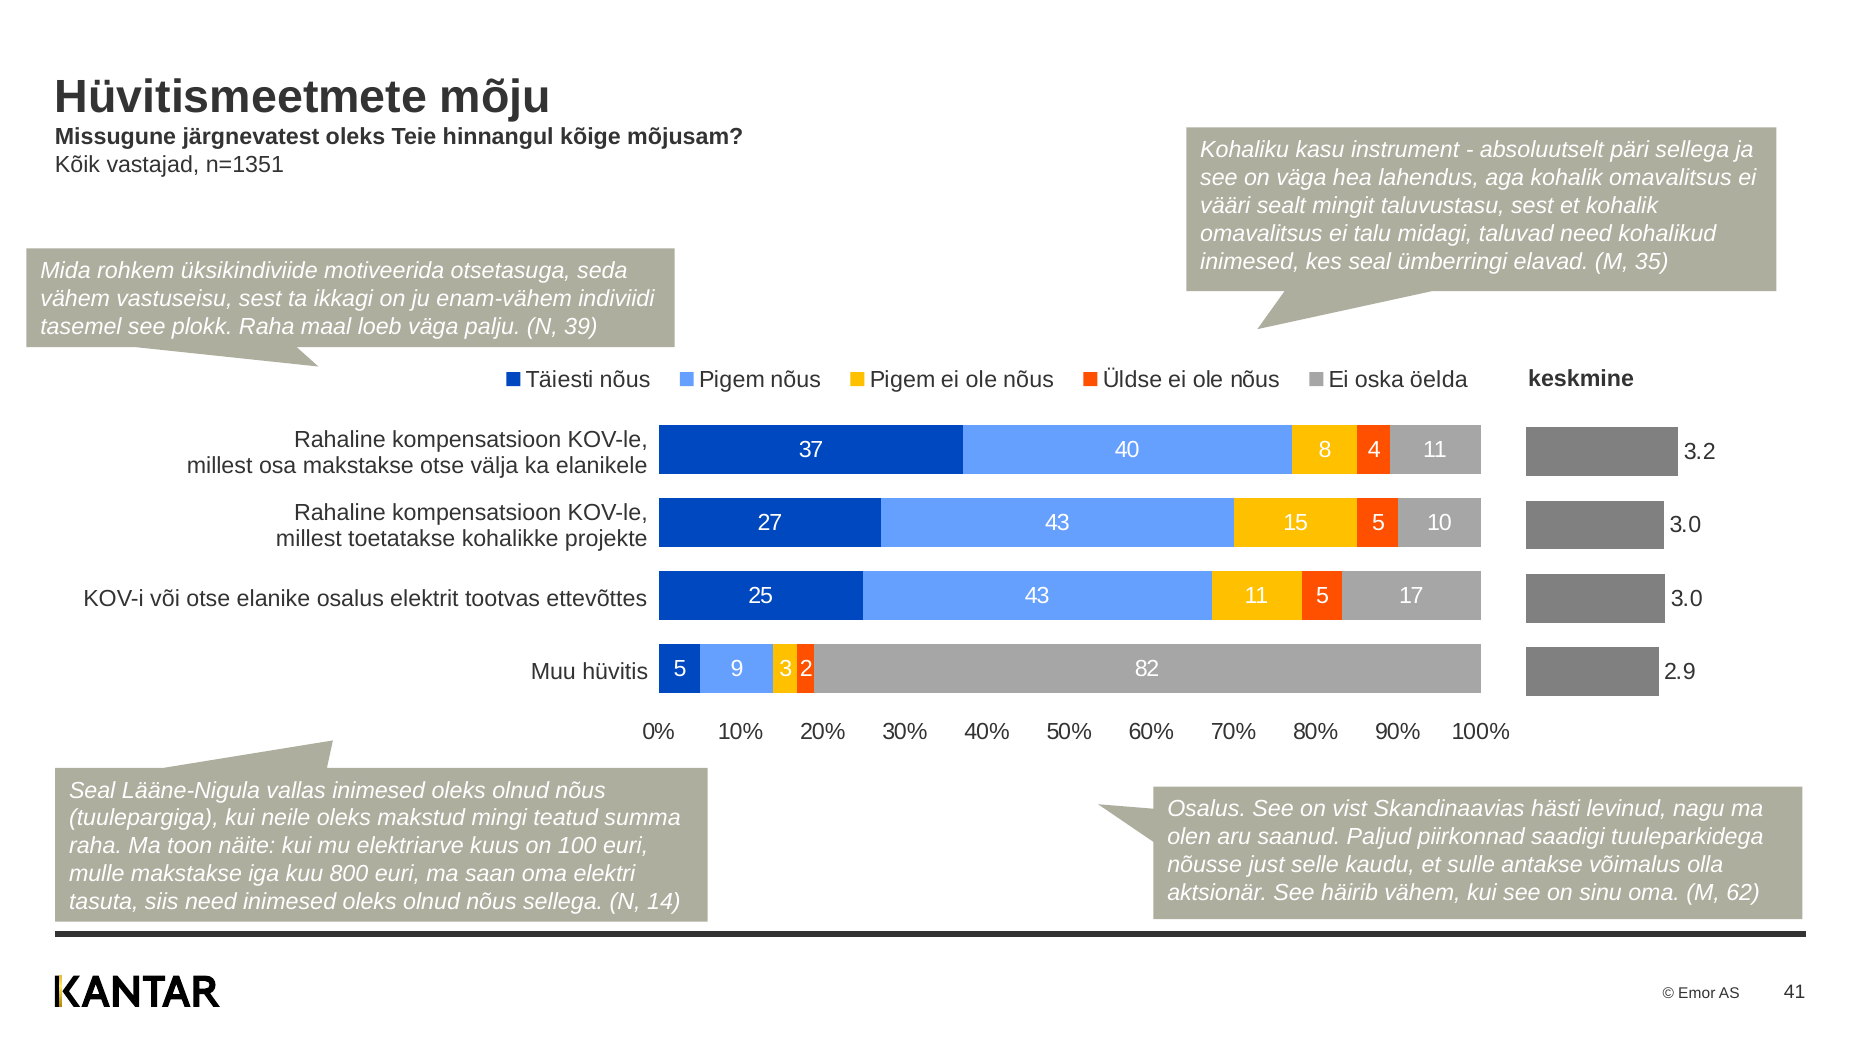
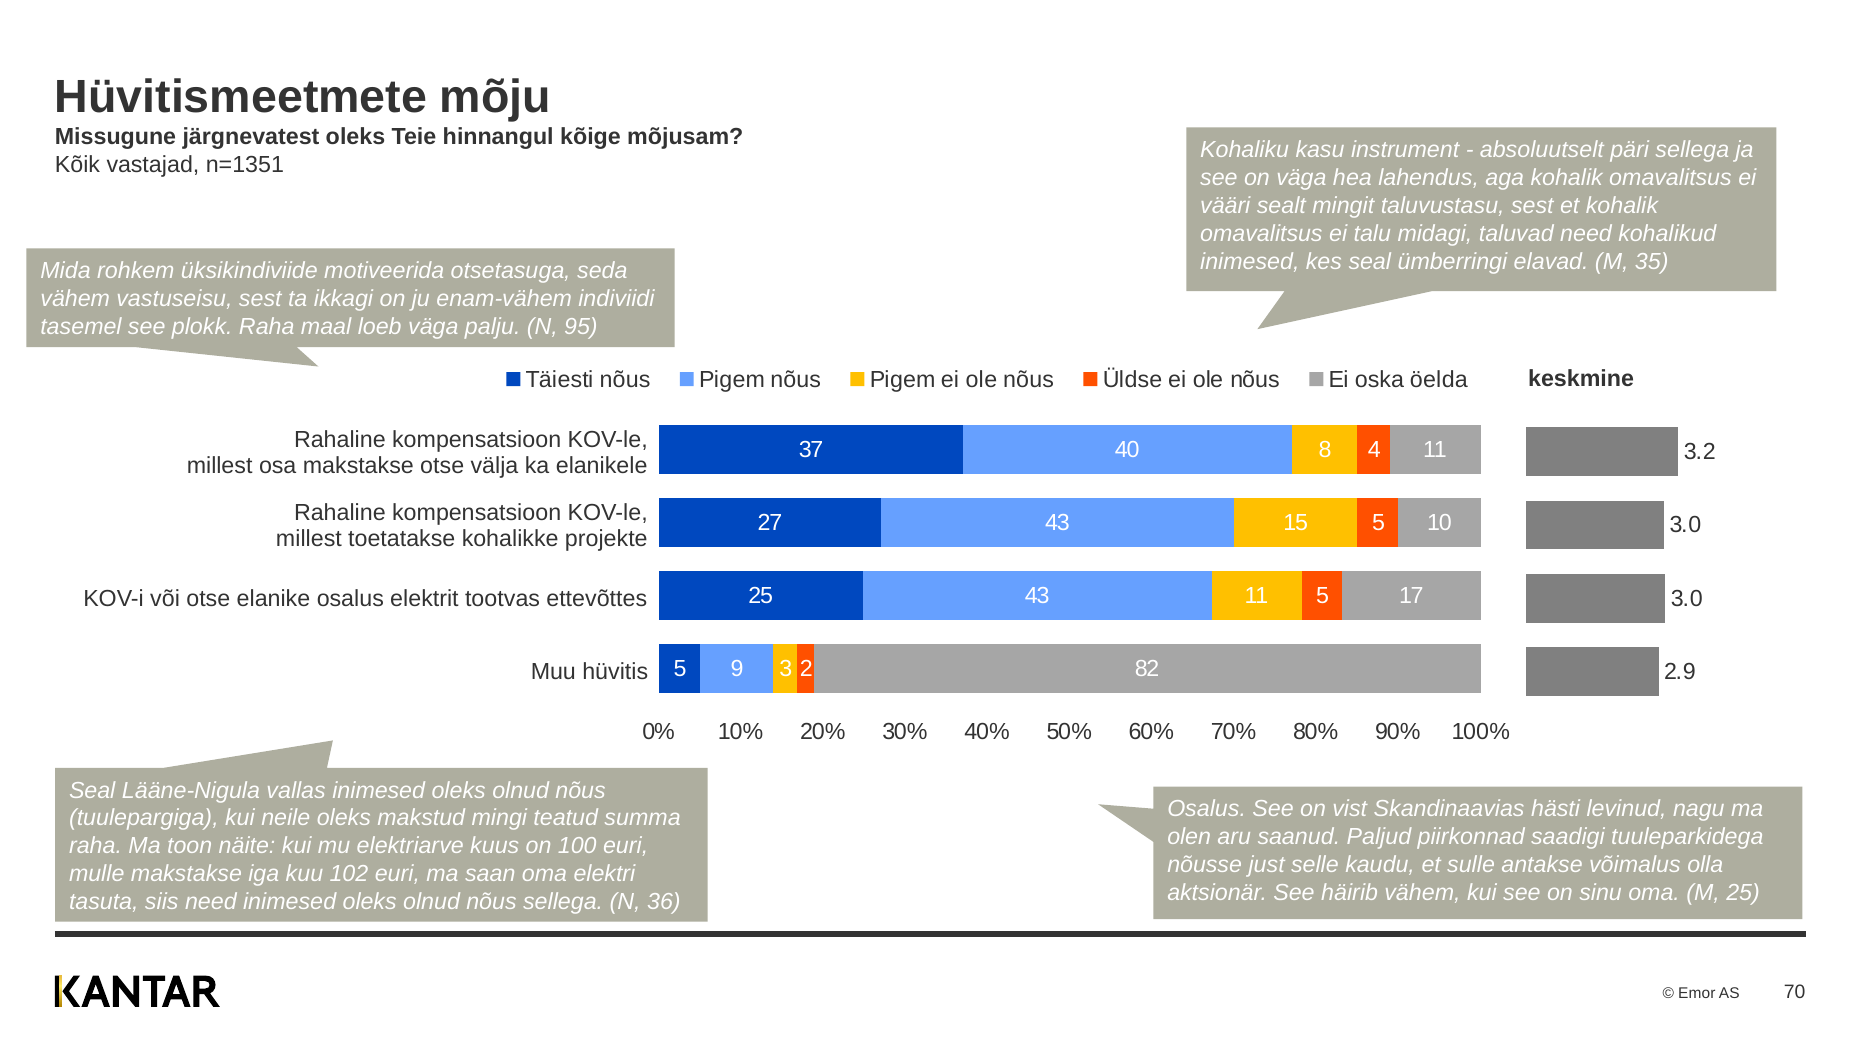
39: 39 -> 95 (581, 327)
800: 800 -> 102 (349, 874)
M 62: 62 -> 25 (1743, 893)
14: 14 -> 36 (664, 902)
41: 41 -> 70 (1795, 992)
